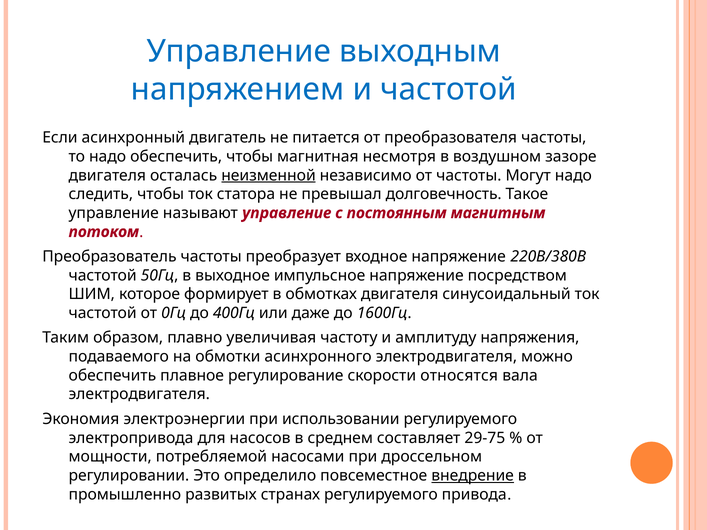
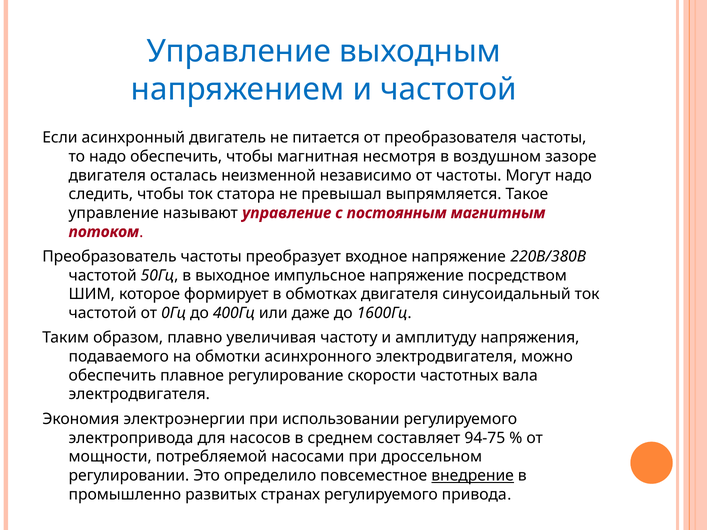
неизменной underline: present -> none (269, 175)
долговечность: долговечность -> выпрямляется (444, 194)
относятся: относятся -> частотных (459, 376)
29-75: 29-75 -> 94-75 (485, 438)
